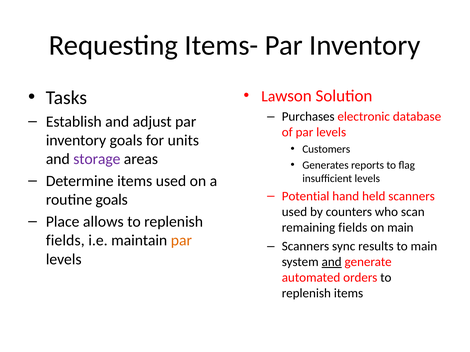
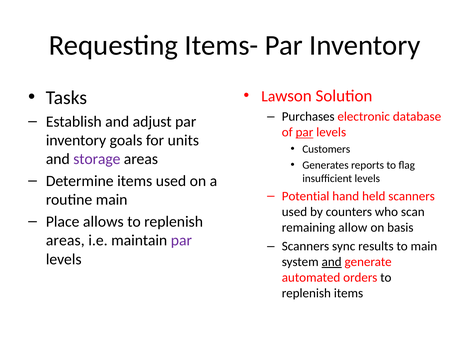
par underline: none -> present (304, 133)
routine goals: goals -> main (112, 200)
remaining fields: fields -> allow (353, 228)
on main: main -> basis (400, 228)
fields: fields -> areas (65, 241)
par colour: orange -> purple (181, 241)
